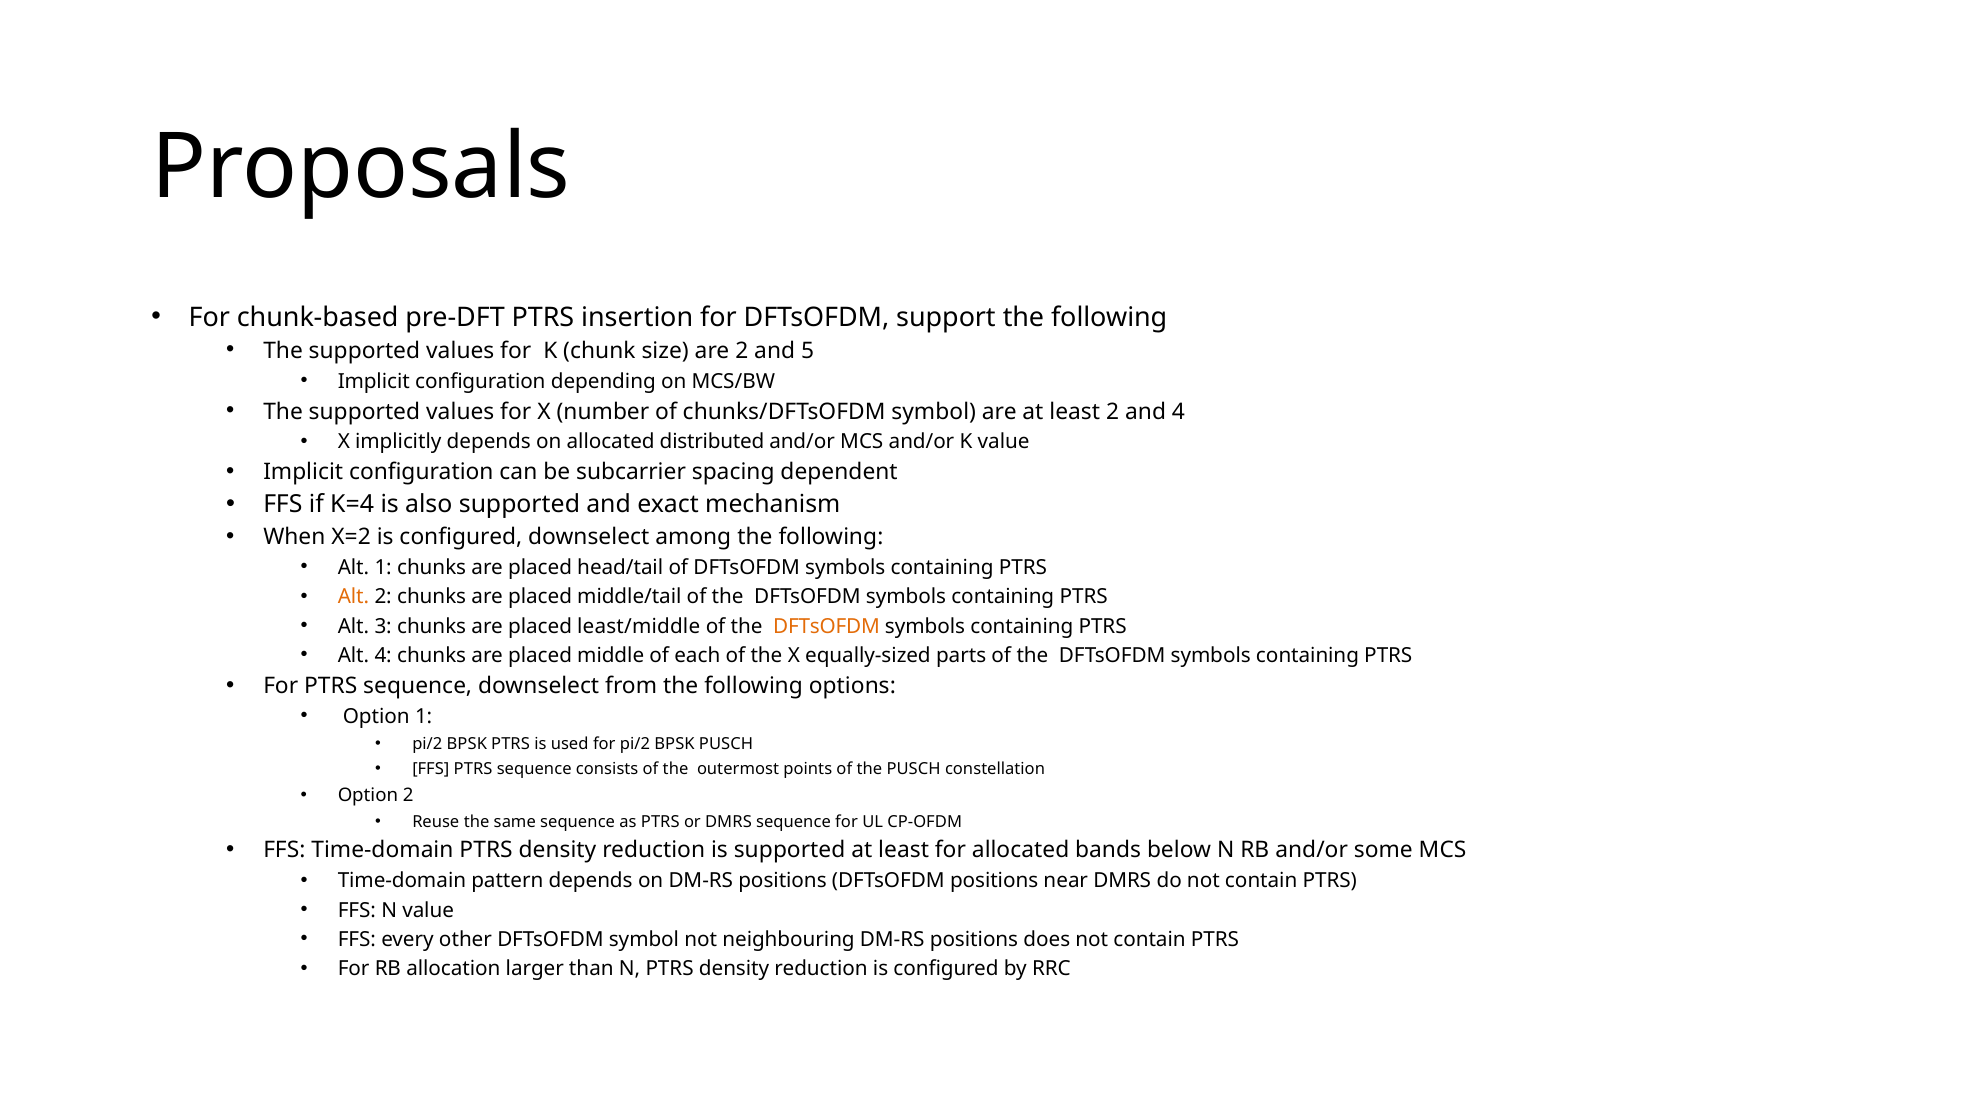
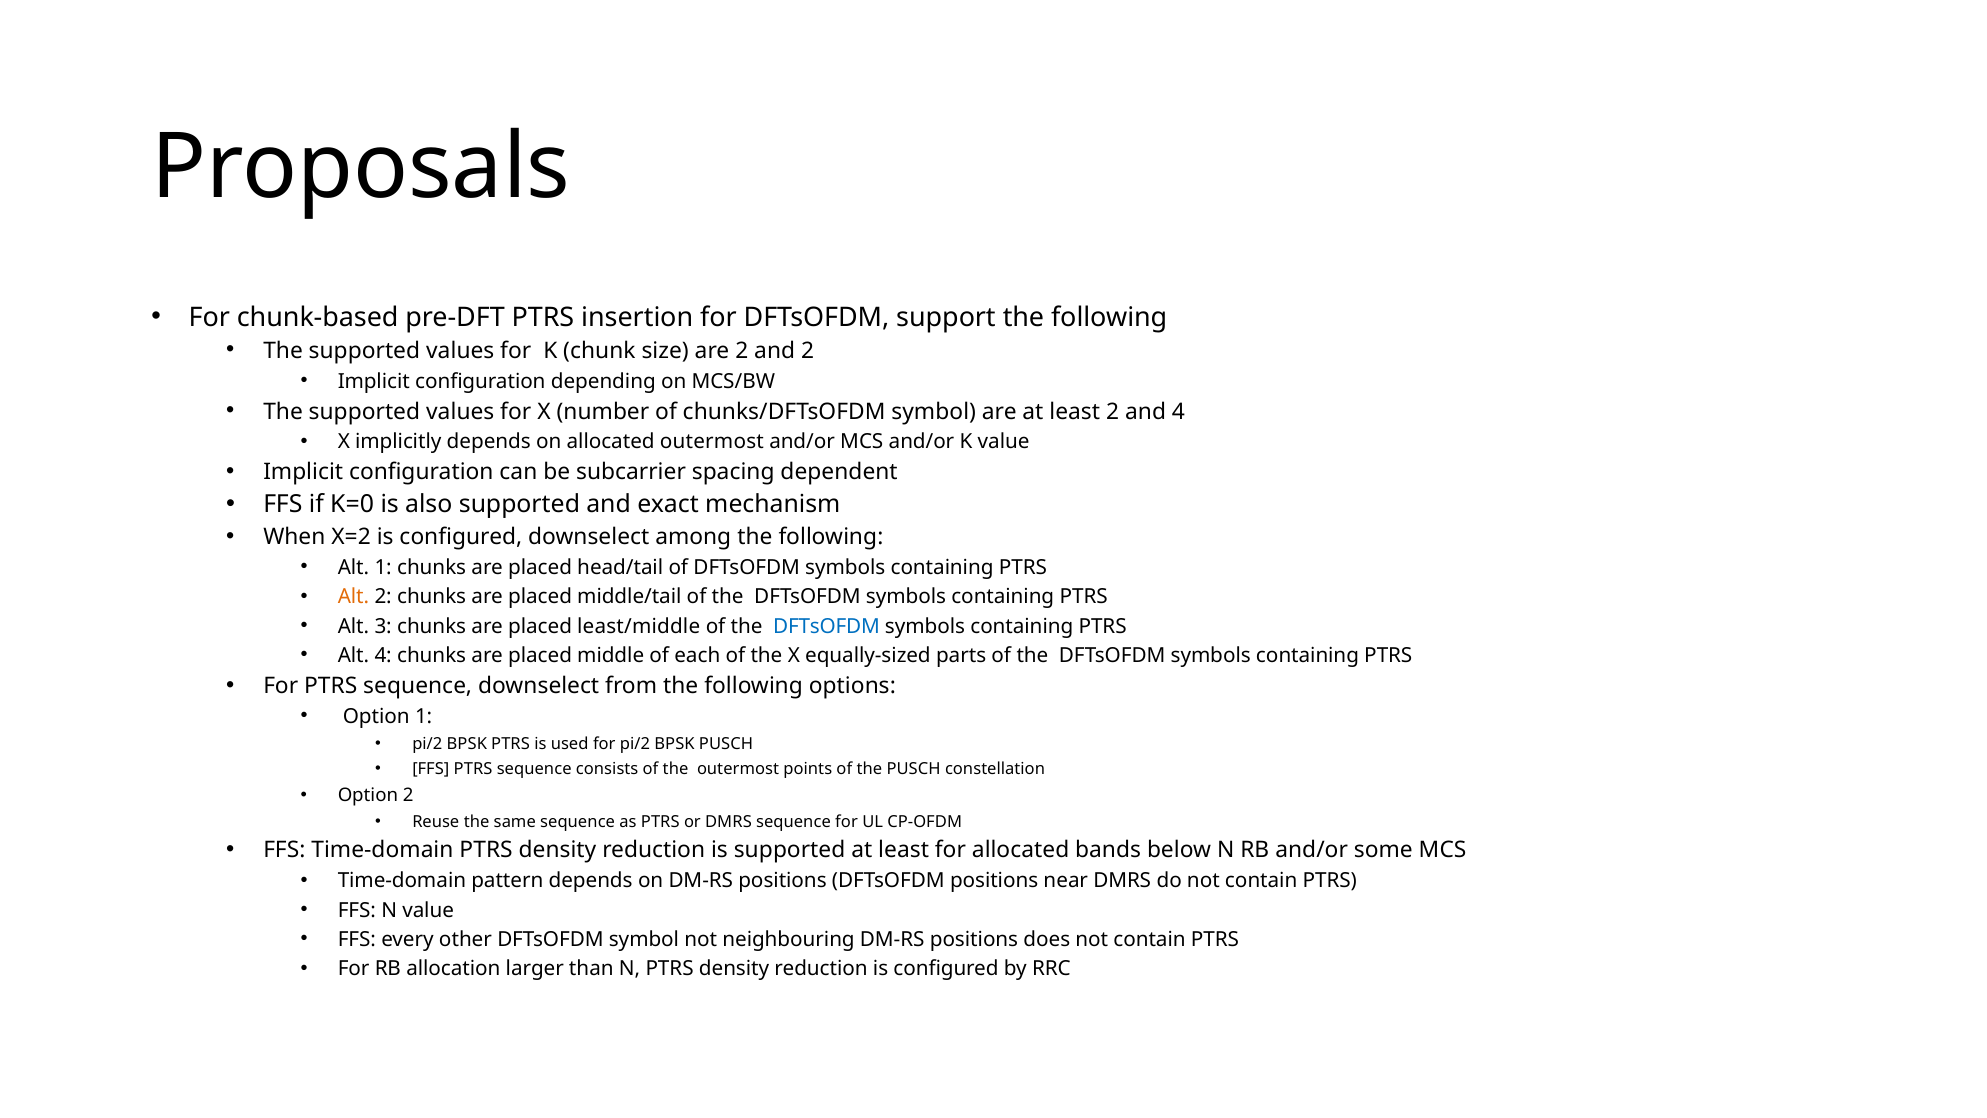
and 5: 5 -> 2 (808, 351)
allocated distributed: distributed -> outermost (712, 442)
K=4: K=4 -> K=0 (352, 504)
DFTsOFDM colour: orange -> blue (826, 626)
